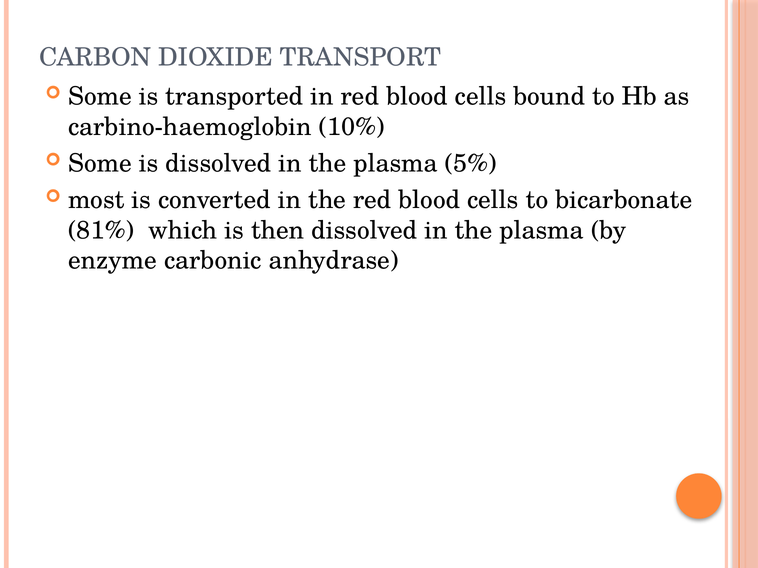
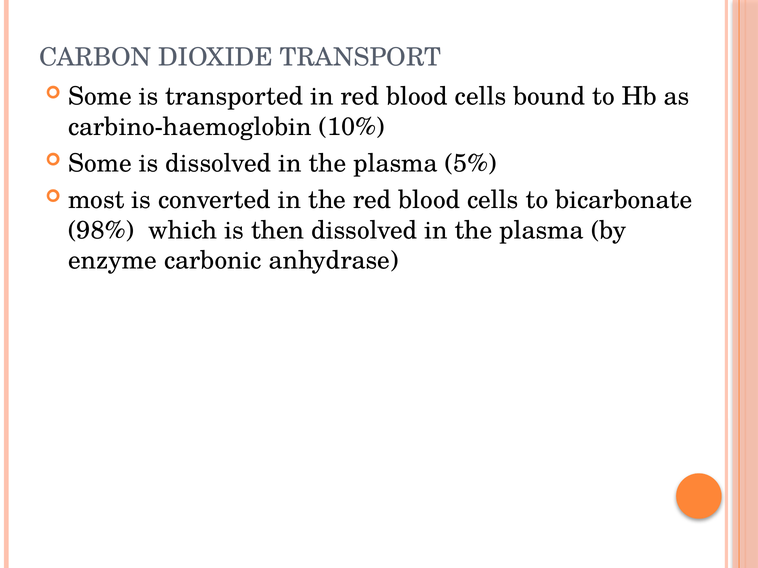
81%: 81% -> 98% (101, 230)
